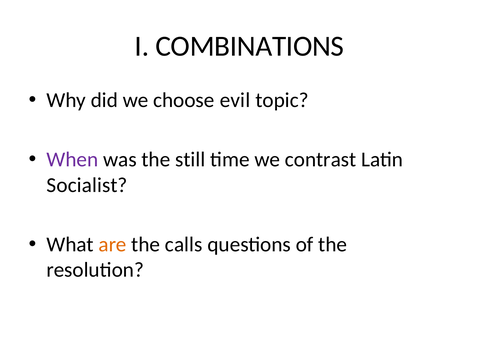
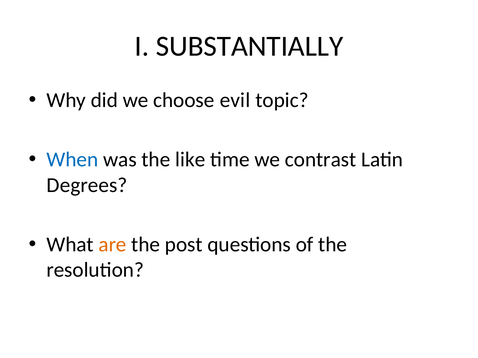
COMBINATIONS: COMBINATIONS -> SUBSTANTIALLY (250, 46)
When colour: purple -> blue (72, 160)
still: still -> like (190, 160)
Socialist: Socialist -> Degrees (87, 185)
calls: calls -> post (184, 245)
